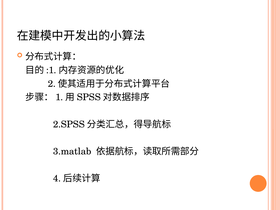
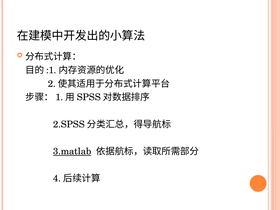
3.matlab underline: none -> present (72, 151)
